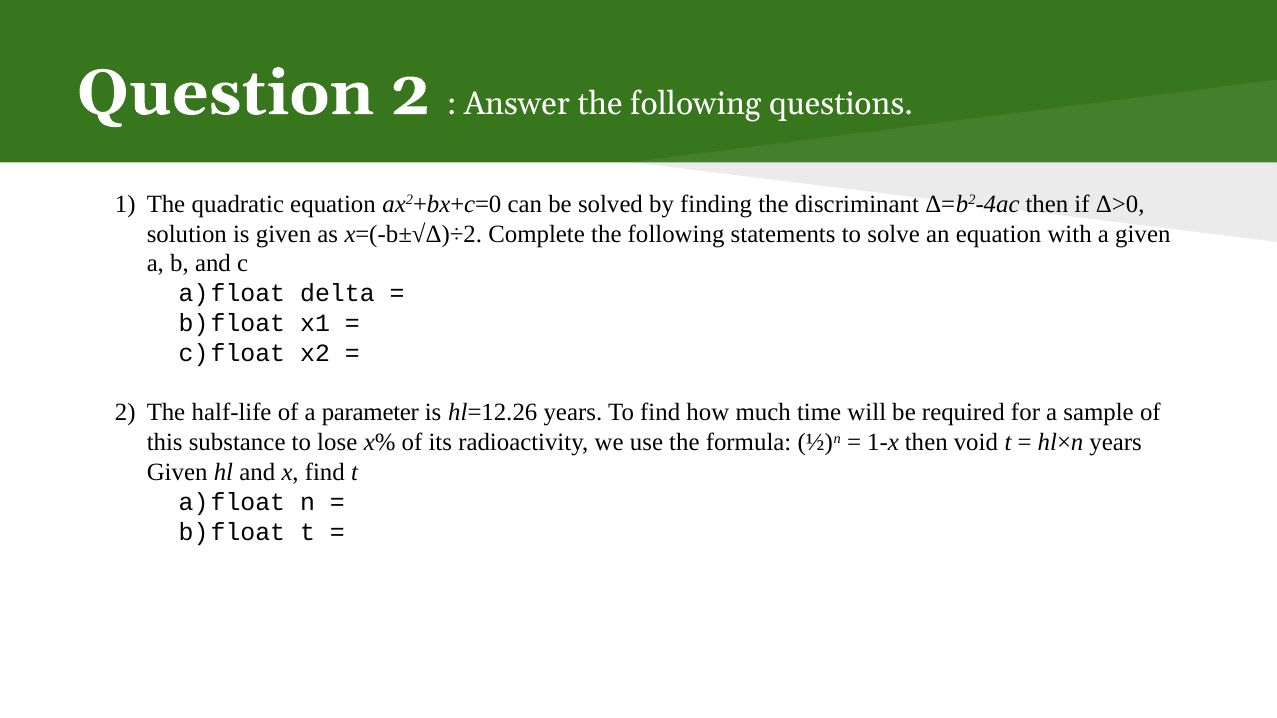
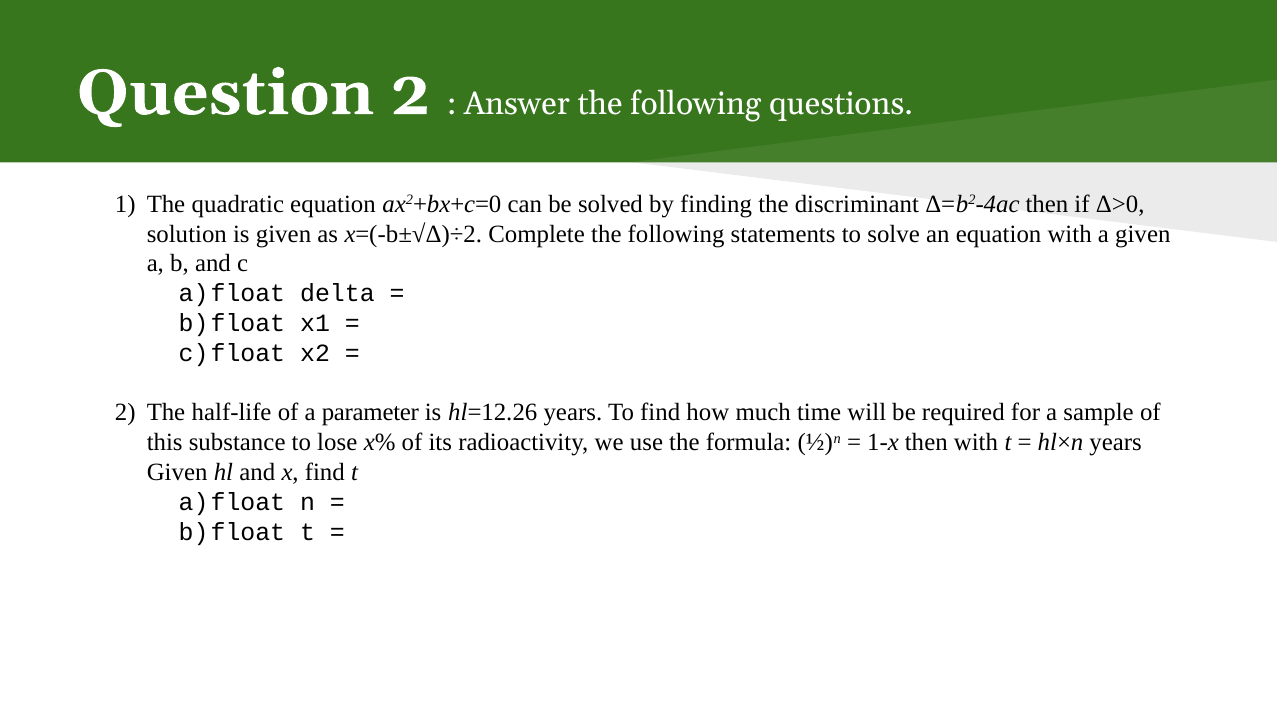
then void: void -> with (976, 443)
